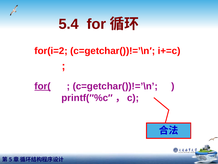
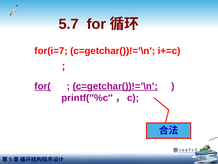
5.4: 5.4 -> 5.7 (69, 24)
for(i=2: for(i=2 -> for(i=7 (51, 51)
c=getchar())!=’\n underline: none -> present (115, 86)
